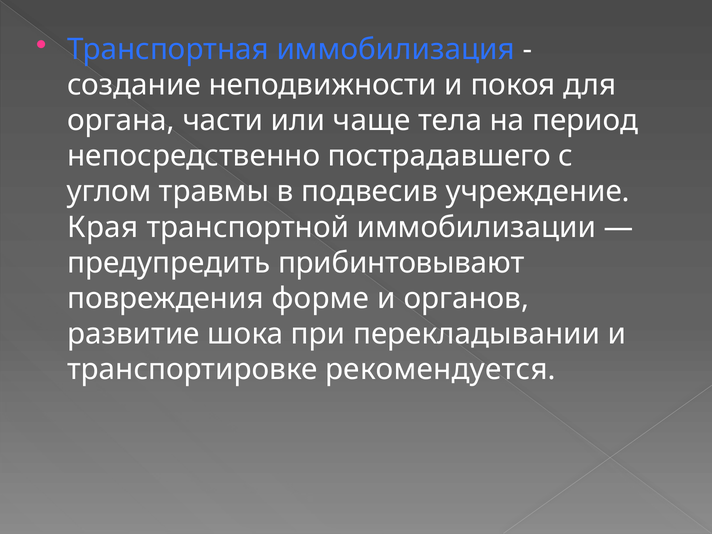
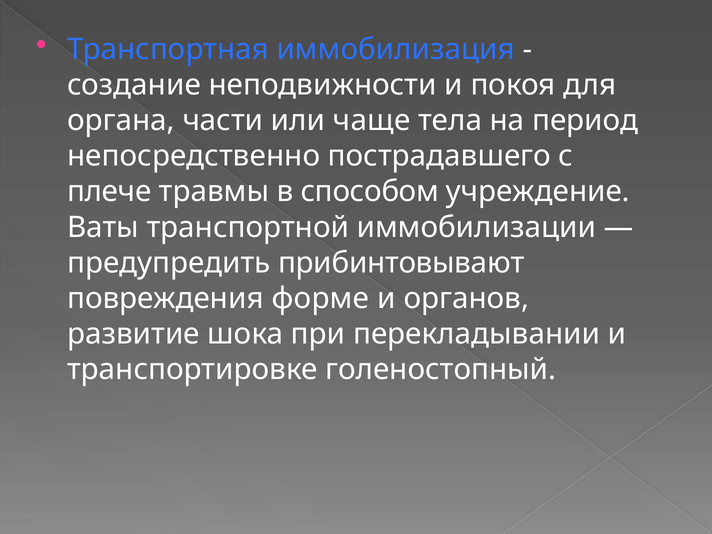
углом: углом -> плече (109, 192)
подвесив: подвесив -> способом (370, 192)
Края: Края -> Ваты (103, 227)
рекомендуется: рекомендуется -> голеностопный (441, 370)
